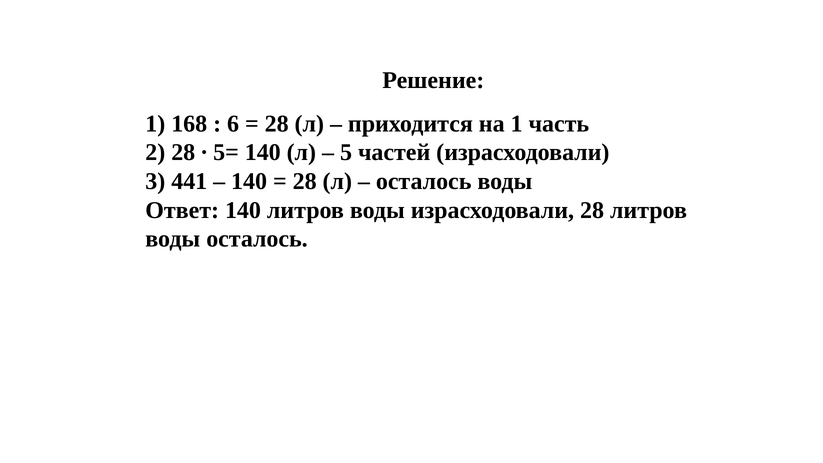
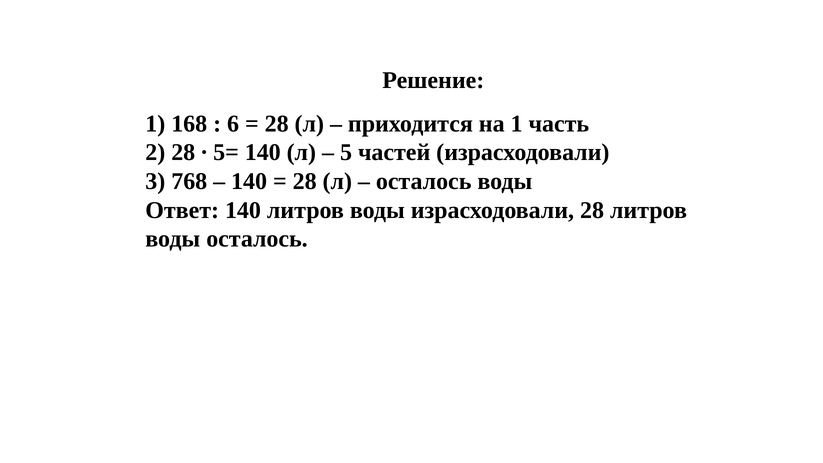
441: 441 -> 768 (189, 181)
